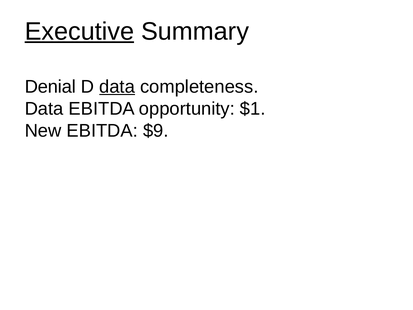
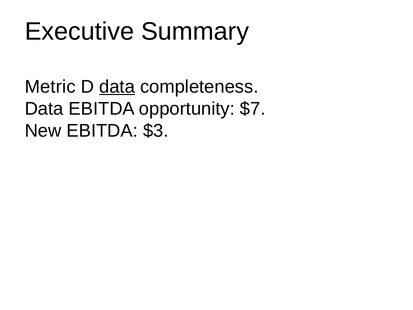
Executive underline: present -> none (79, 31)
Denial: Denial -> Metric (50, 87)
$1: $1 -> $7 (253, 109)
$9: $9 -> $3 (156, 131)
